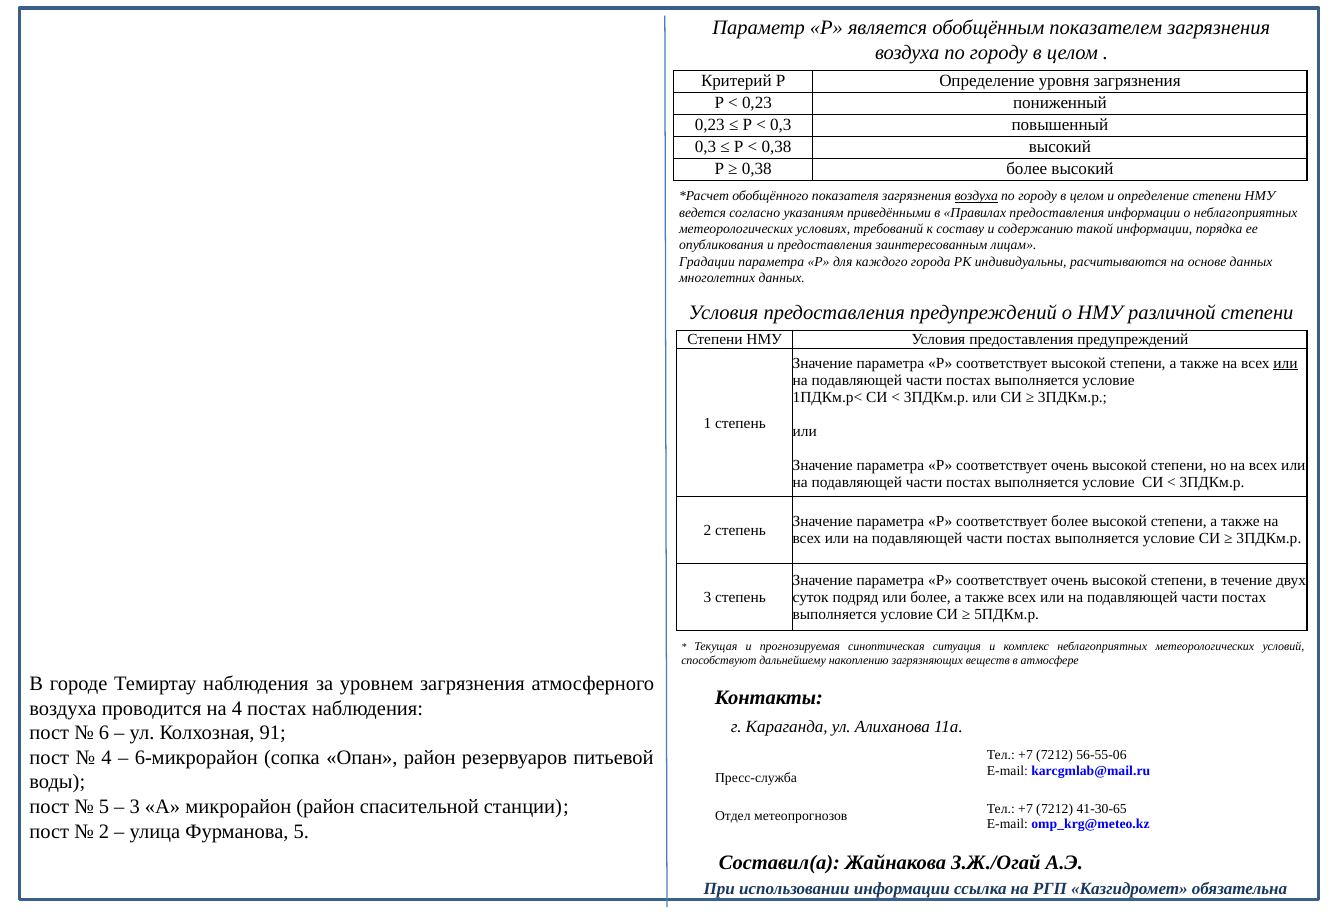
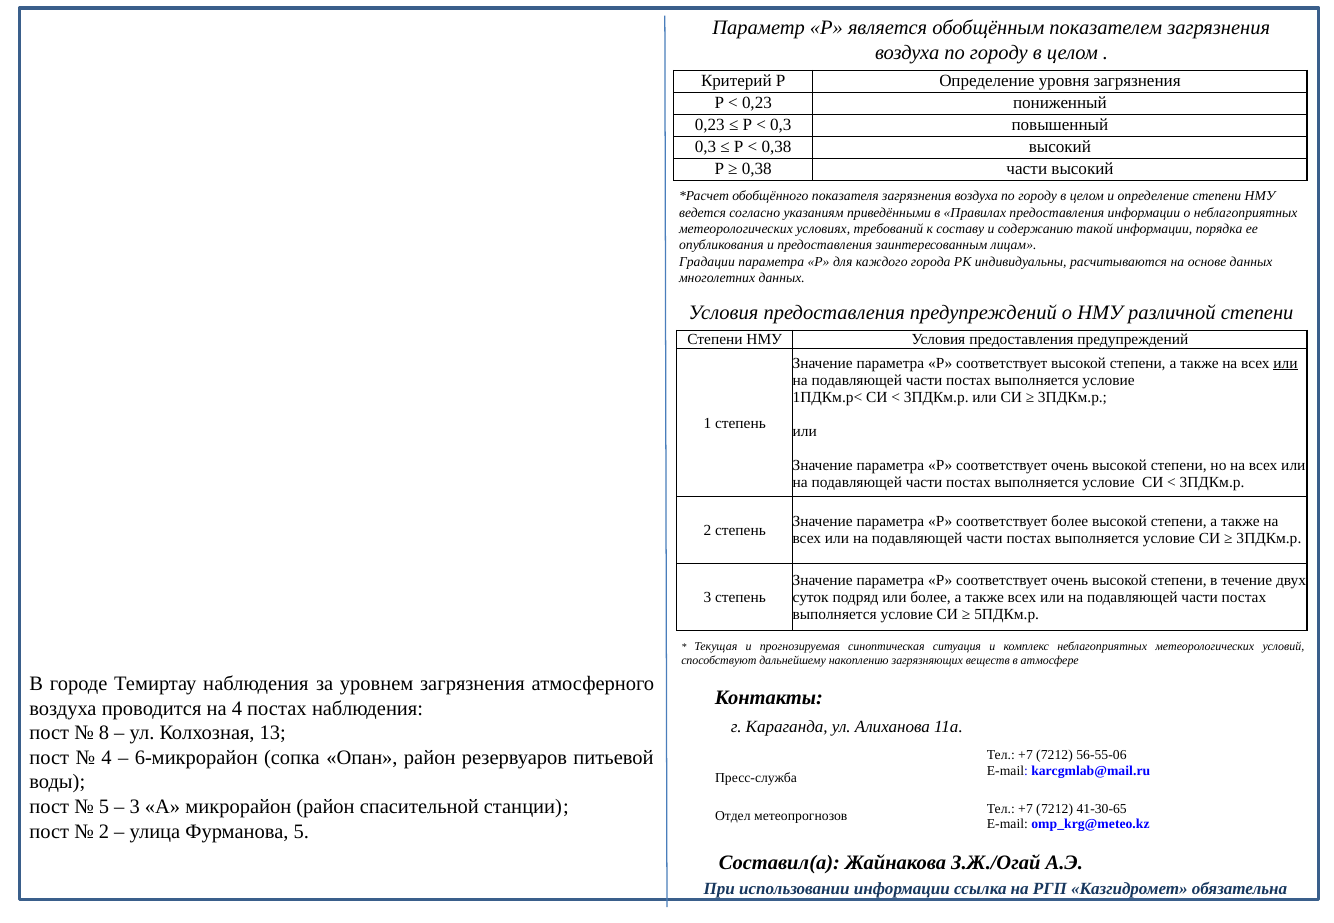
0,38 более: более -> части (1027, 169)
воздуха underline: present -> none (976, 196)
6: 6 -> 8 (104, 733)
91: 91 -> 13 (273, 733)
